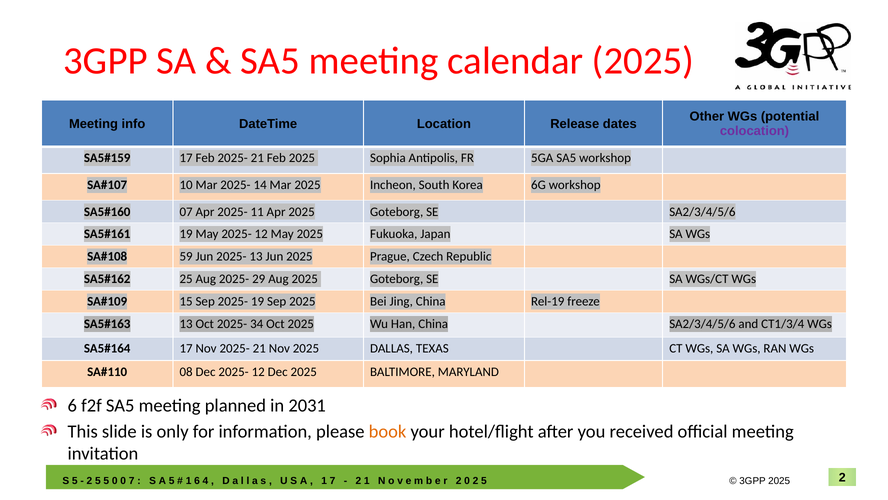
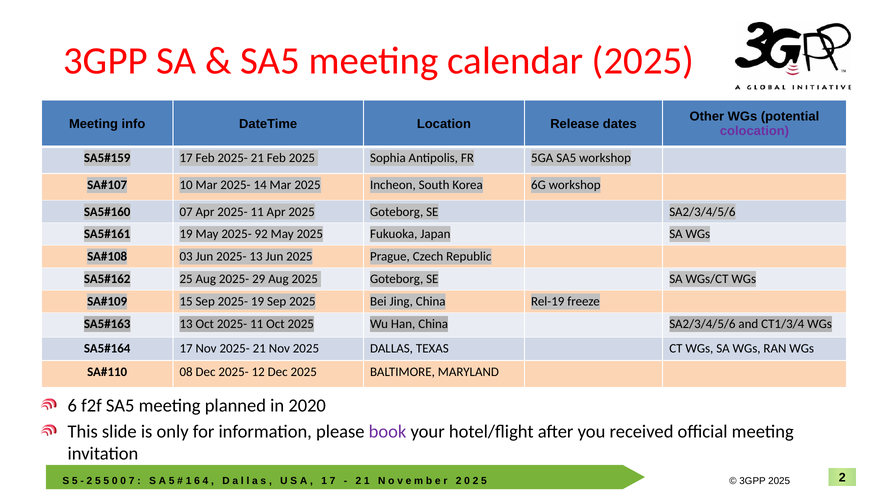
May 2025- 12: 12 -> 92 (261, 234)
59: 59 -> 03 (186, 256)
Oct 2025- 34: 34 -> 11 (257, 324)
2031: 2031 -> 2020 (307, 405)
book colour: orange -> purple (388, 431)
